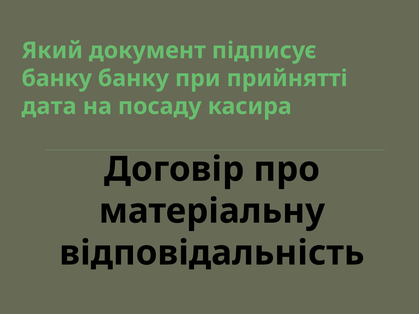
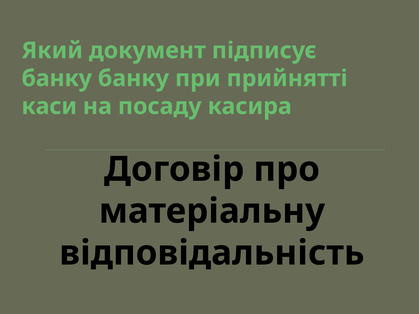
дата: дата -> каси (49, 106)
